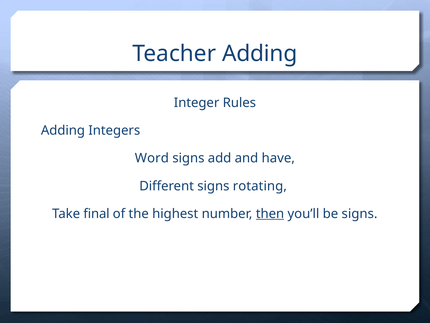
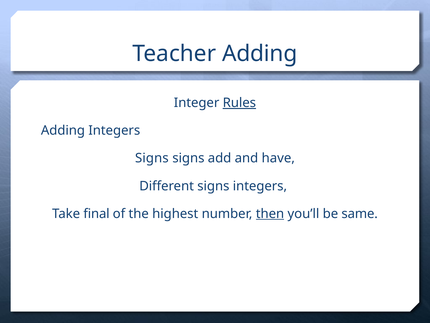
Rules underline: none -> present (239, 103)
Word: Word -> Signs (152, 158)
signs rotating: rotating -> integers (260, 186)
be signs: signs -> same (360, 213)
